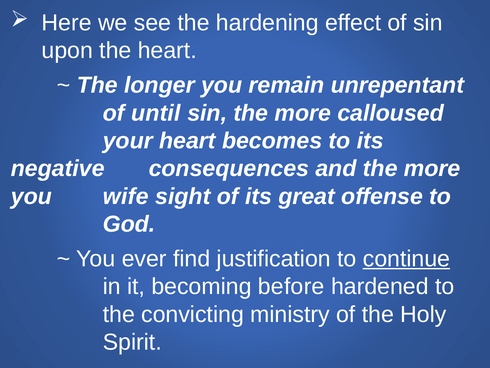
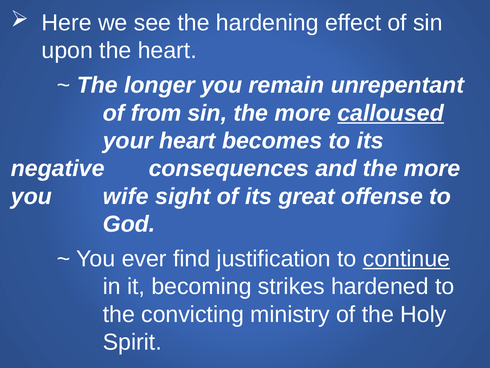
until: until -> from (156, 113)
calloused underline: none -> present (391, 113)
before: before -> strikes (291, 286)
